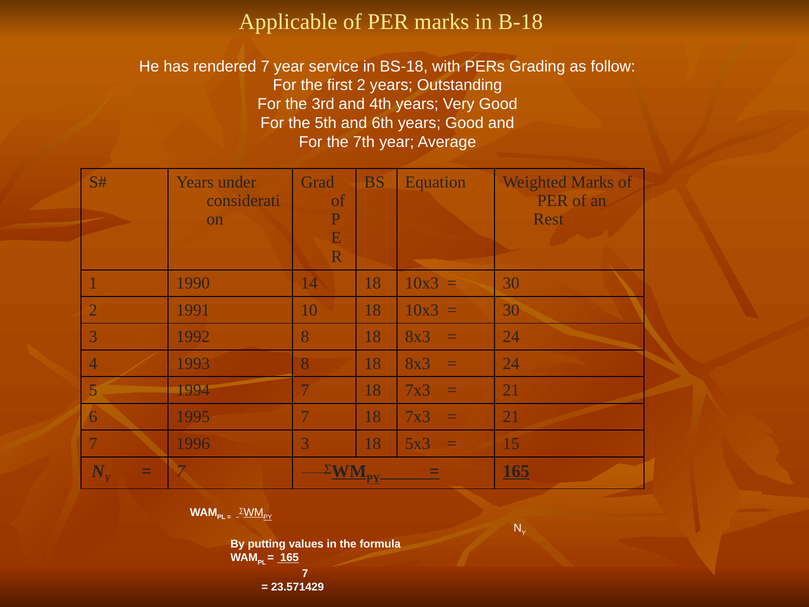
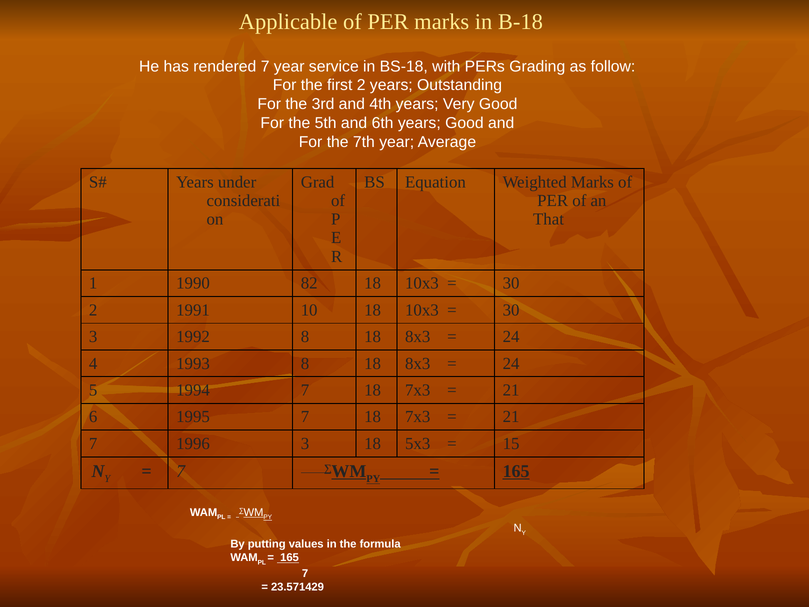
Rest: Rest -> That (549, 219)
14: 14 -> 82 (309, 283)
